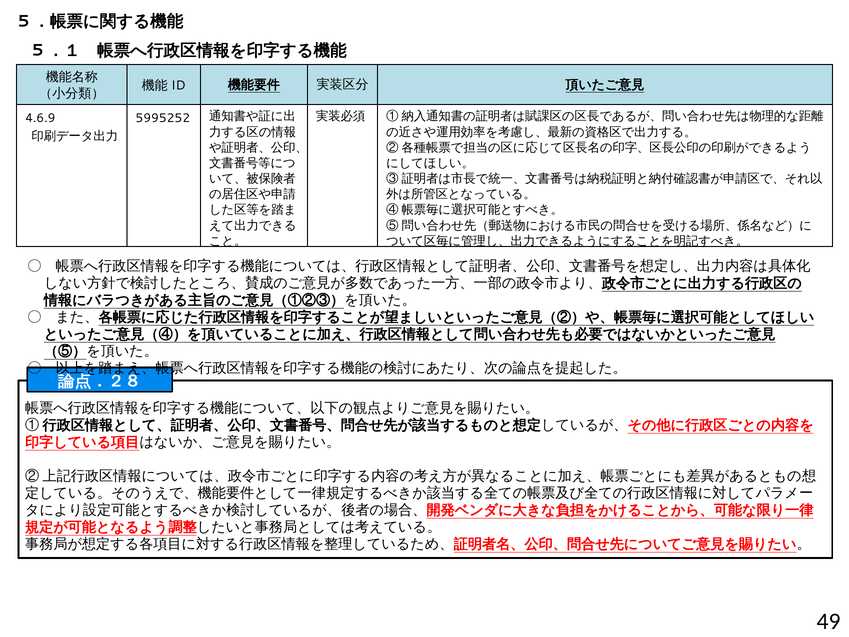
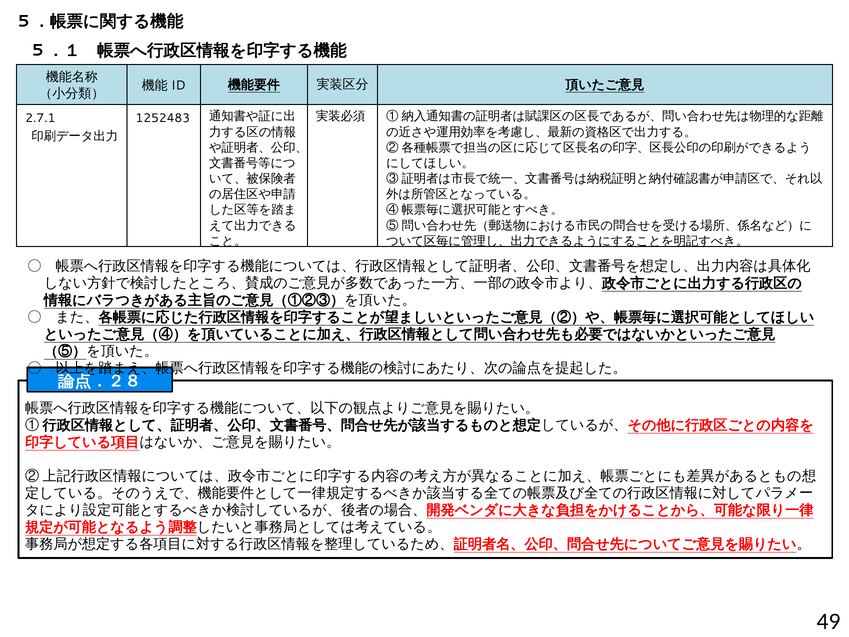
4.6.9: 4.6.9 -> 2.7.1 (40, 118)
5995252: 5995252 -> 1252483 (163, 118)
